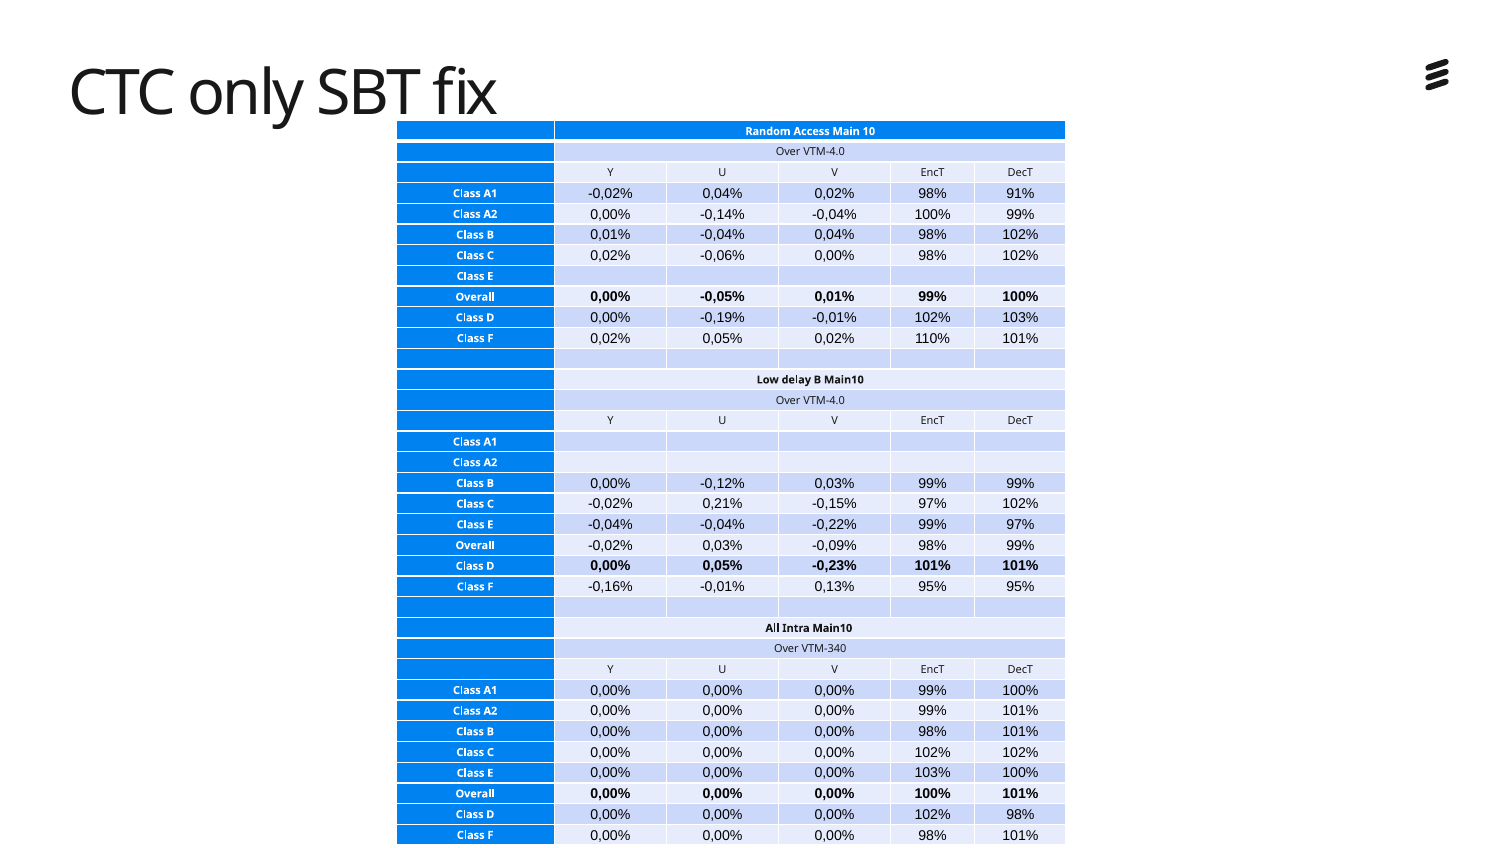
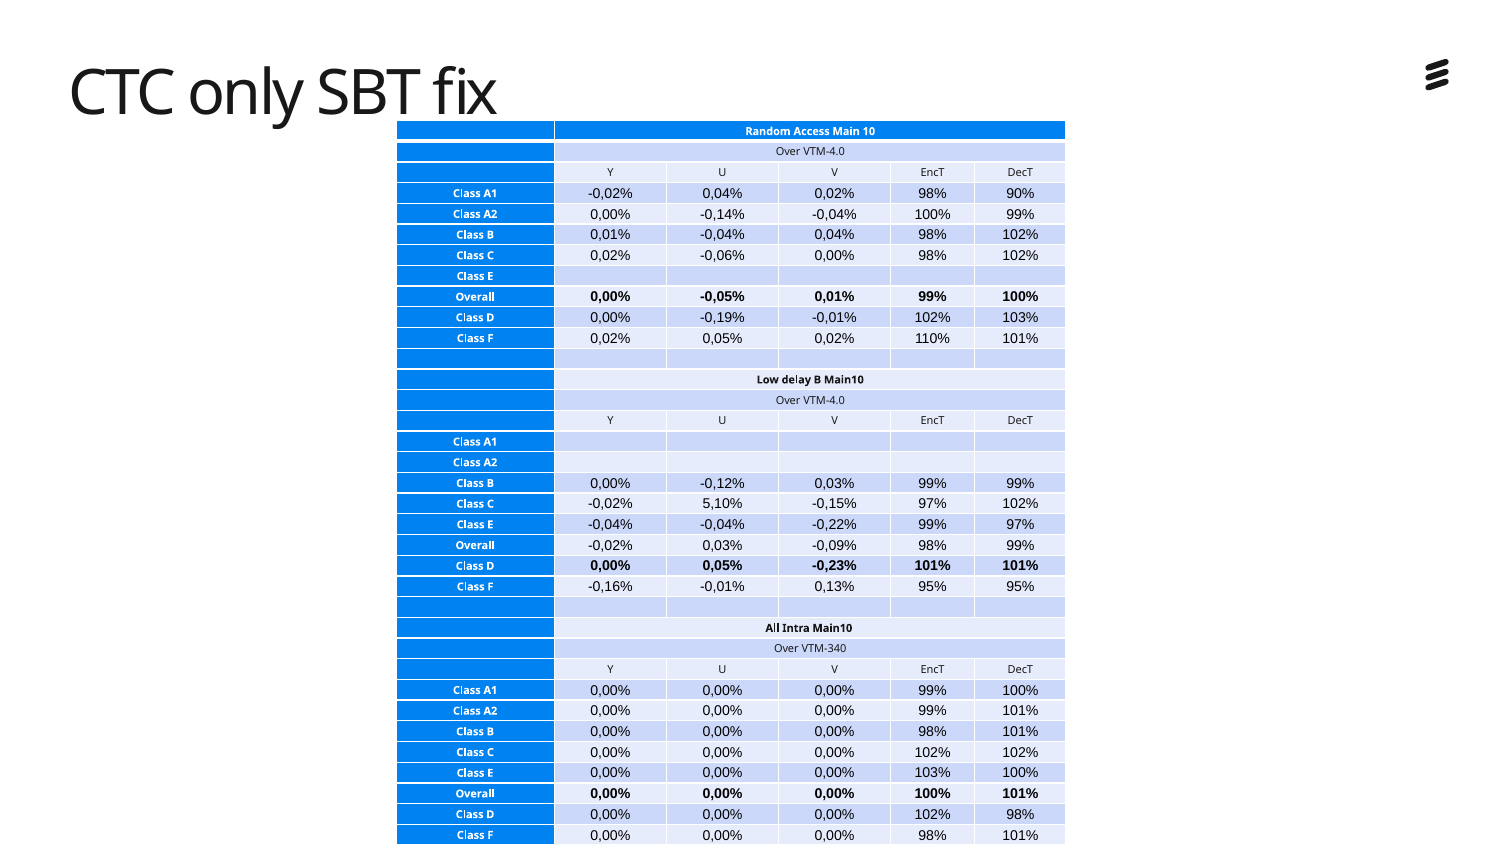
91%: 91% -> 90% (1020, 194)
0,21%: 0,21% -> 5,10% (723, 504)
